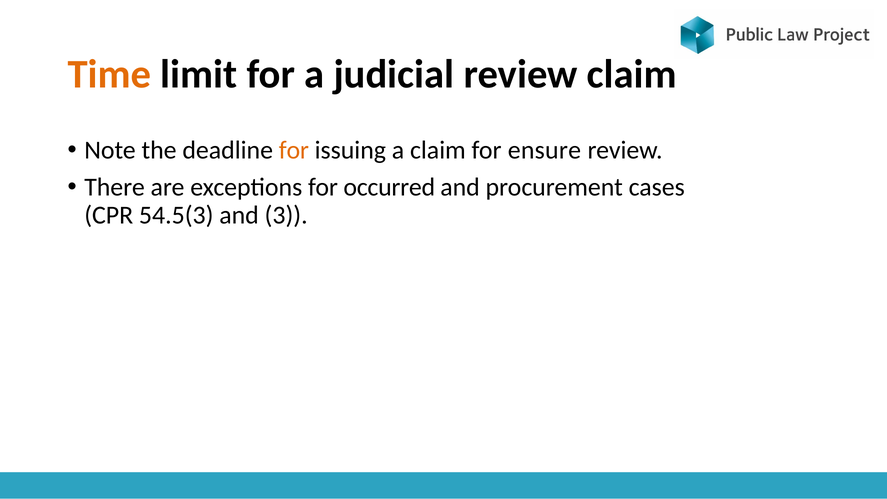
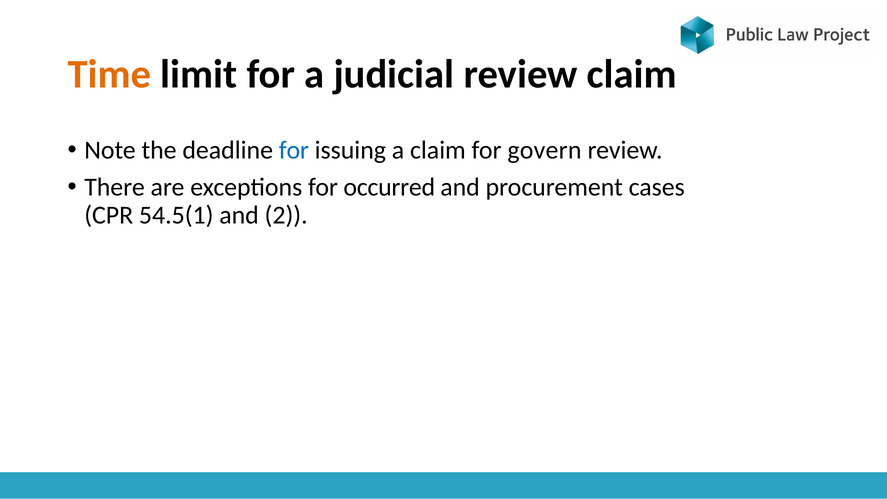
for colour: orange -> blue (294, 150)
ensure: ensure -> govern (544, 150)
54.5(3: 54.5(3 -> 54.5(1 (176, 215)
3: 3 -> 2 (286, 215)
